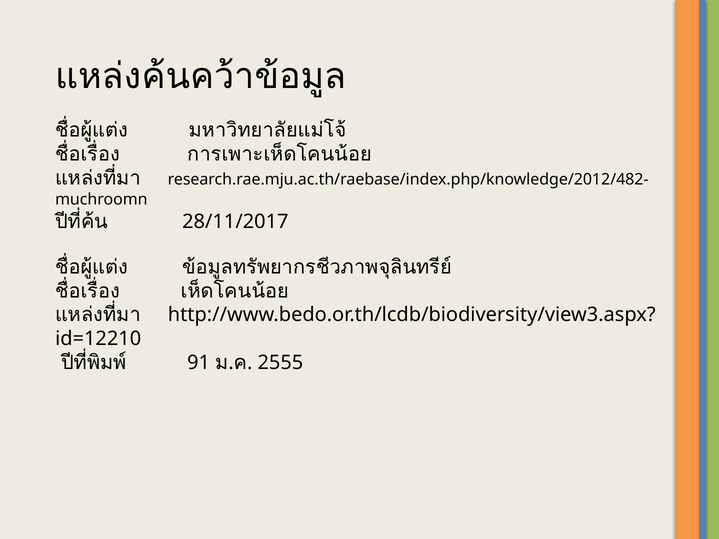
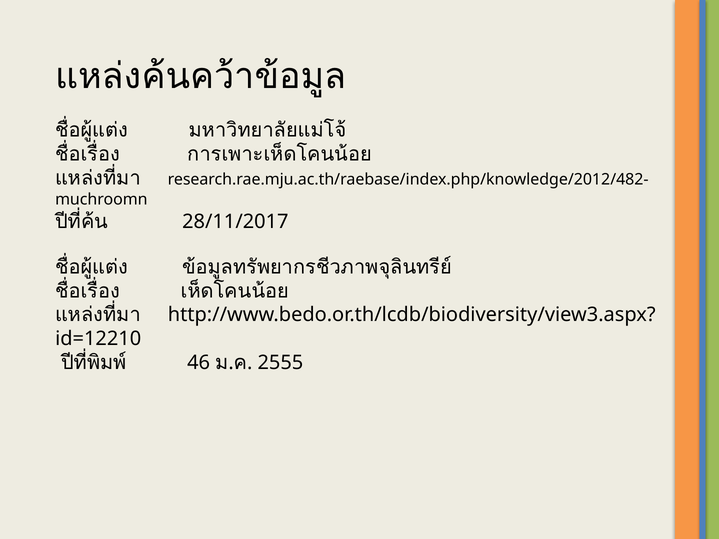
91: 91 -> 46 (199, 363)
